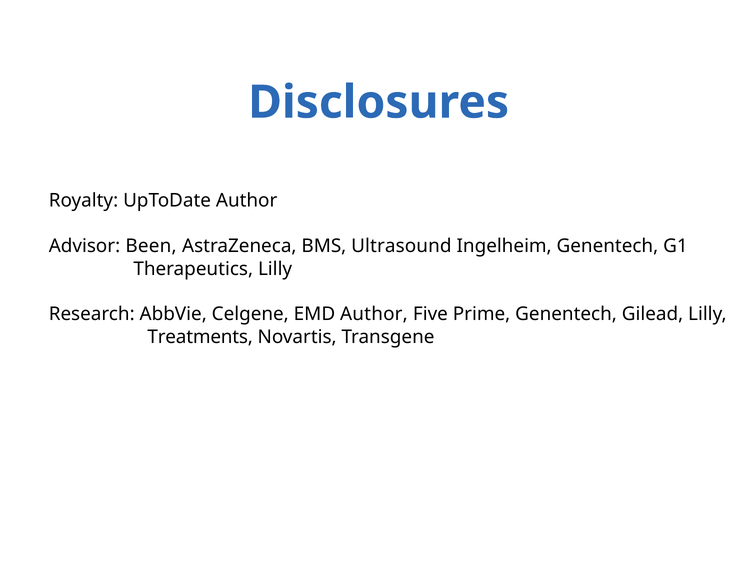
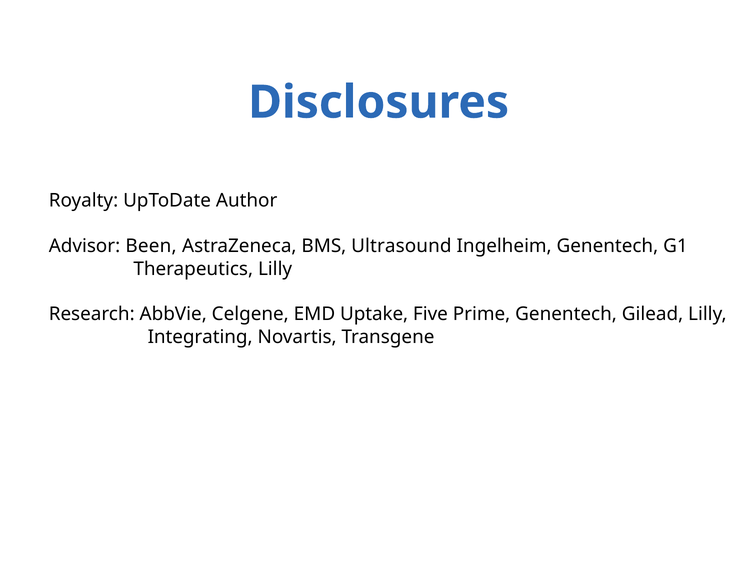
EMD Author: Author -> Uptake (374, 314)
Treatments: Treatments -> Integrating (200, 337)
